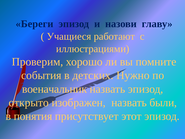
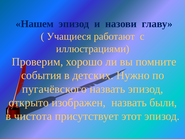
Береги: Береги -> Нашем (35, 24)
военачальник: военачальник -> пугачёвского (54, 89)
понятия: понятия -> чистота (33, 116)
